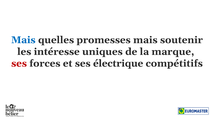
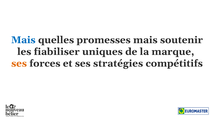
intéresse: intéresse -> fiabiliser (57, 52)
ses colour: red -> orange (19, 64)
électrique: électrique -> stratégies (118, 64)
